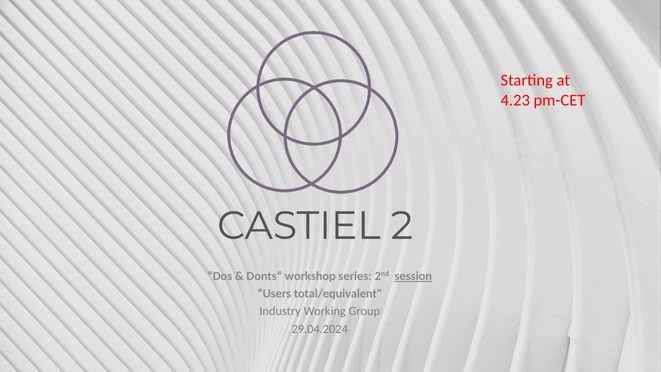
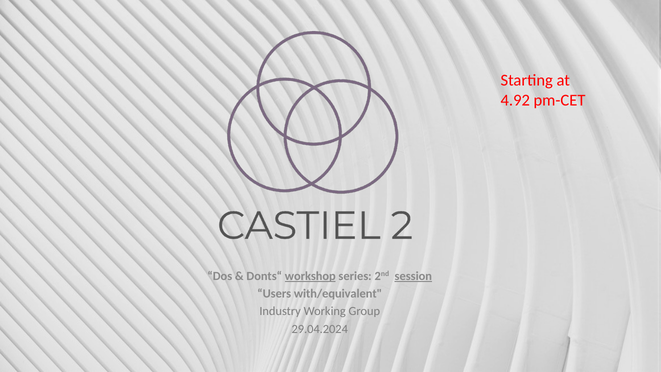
4.23: 4.23 -> 4.92 (515, 100)
workshop underline: none -> present (310, 276)
total/equivalent: total/equivalent -> with/equivalent (338, 294)
